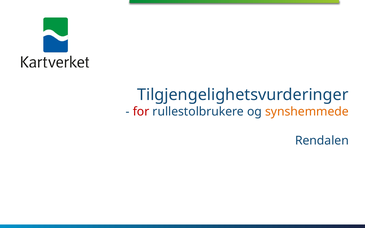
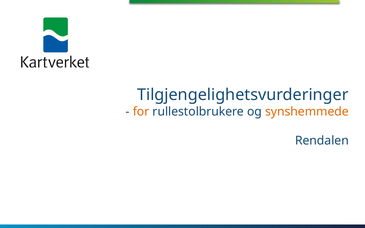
for colour: red -> orange (141, 112)
